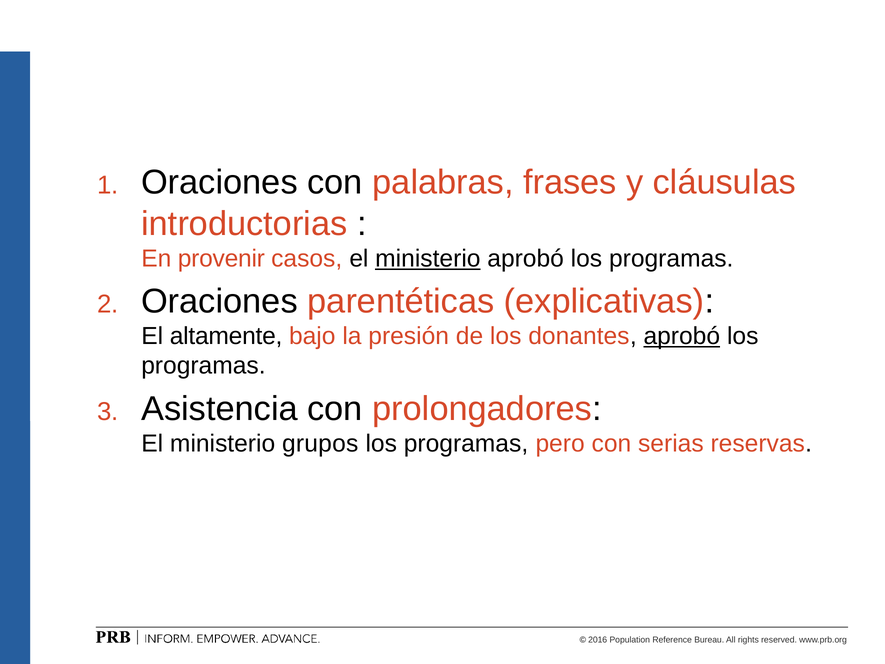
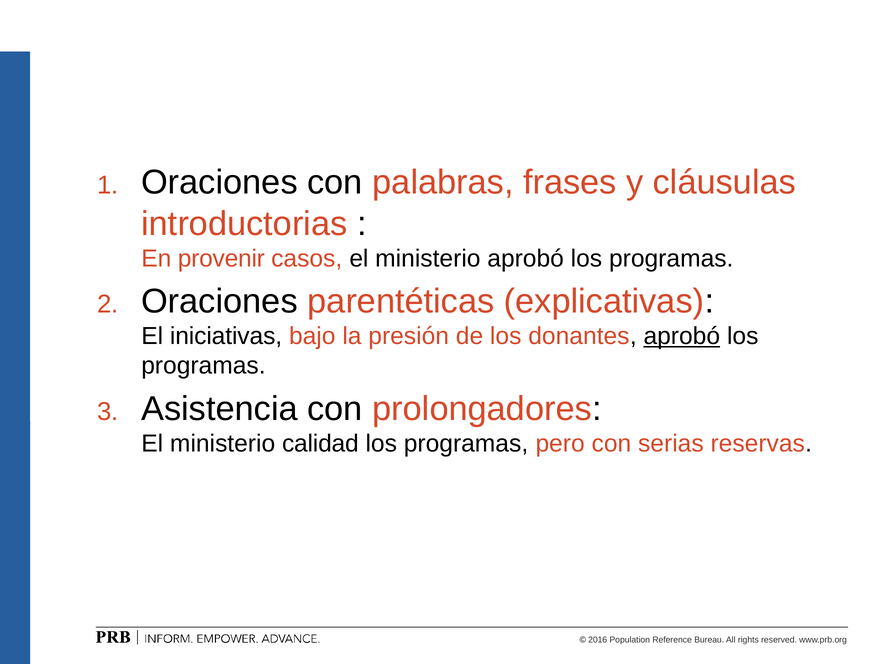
ministerio underline: present -> none (428, 258)
altamente: altamente -> iniciativas (226, 336)
grupos: grupos -> calidad (320, 443)
